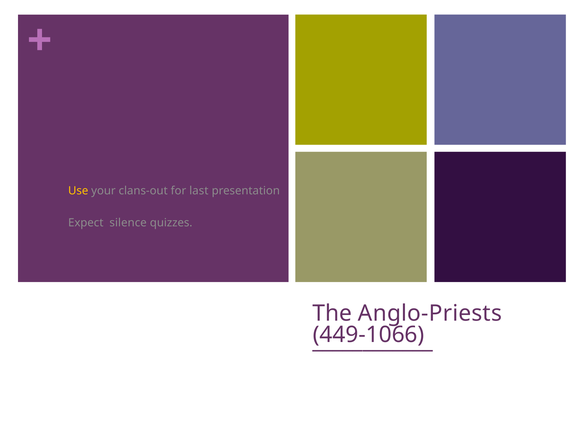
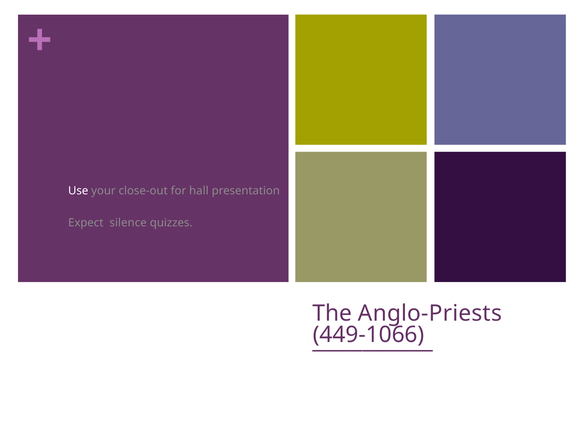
Use colour: yellow -> white (78, 191)
clans-out: clans-out -> close-out (143, 191)
last: last -> hall (199, 191)
